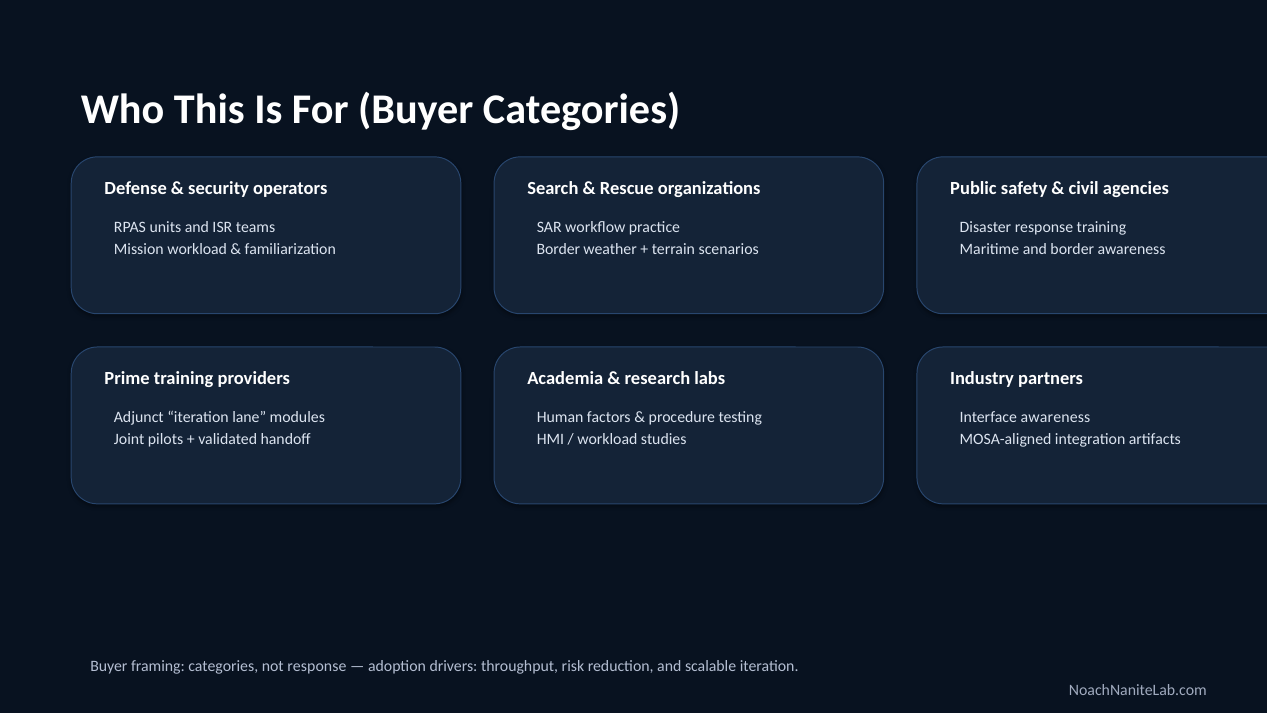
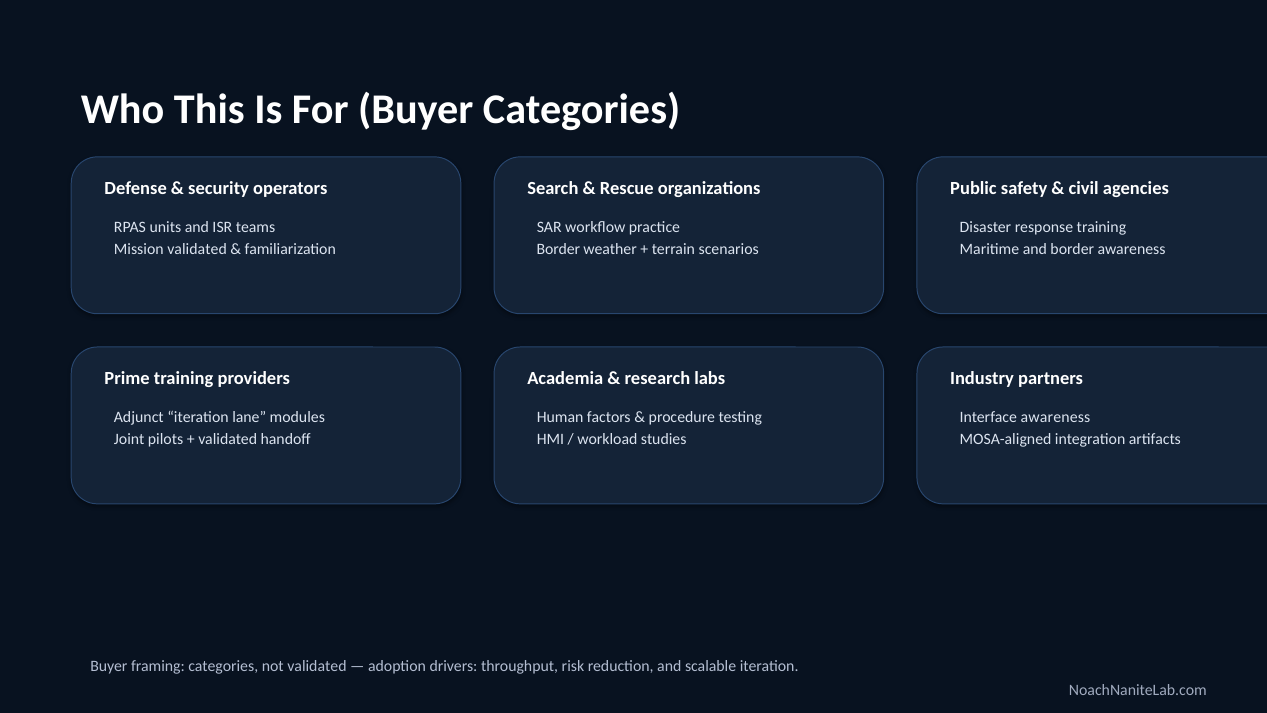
Mission workload: workload -> validated (197, 249)
not response: response -> validated (317, 666)
